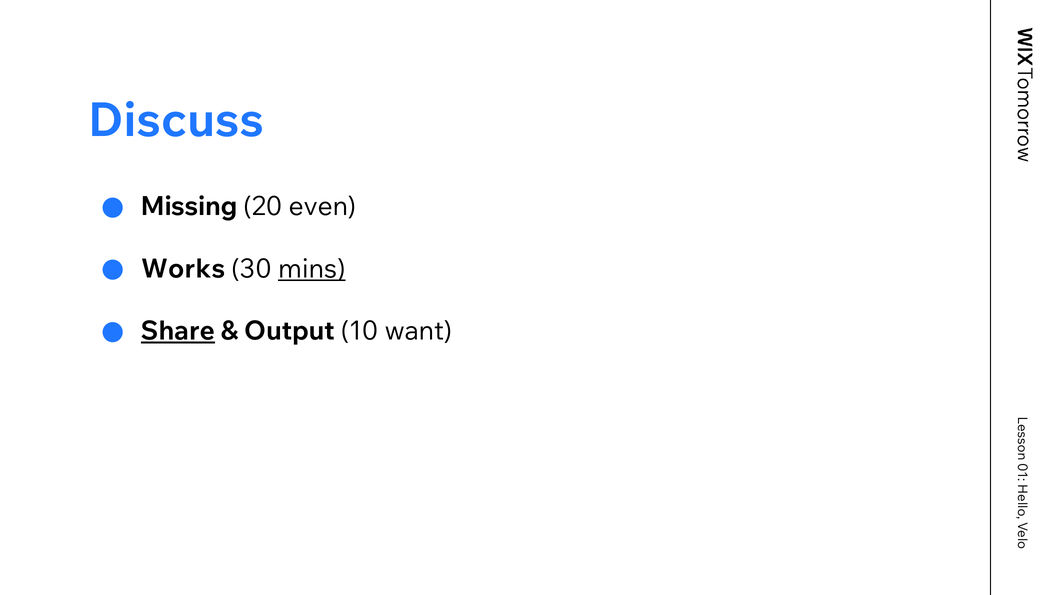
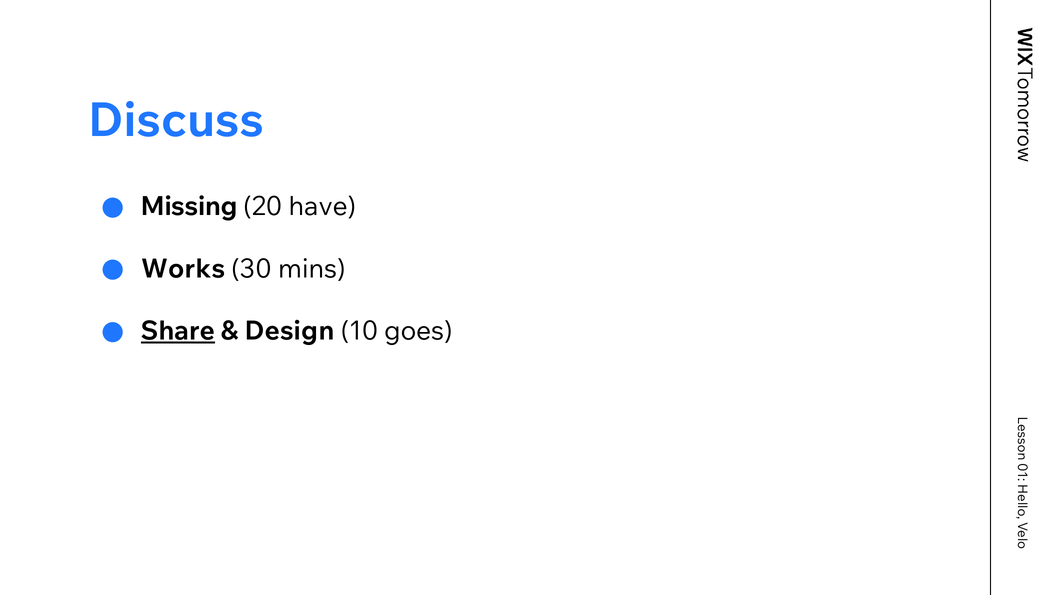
even: even -> have (323, 206)
mins underline: present -> none (312, 269)
Output: Output -> Design (289, 331)
want: want -> goes (419, 331)
